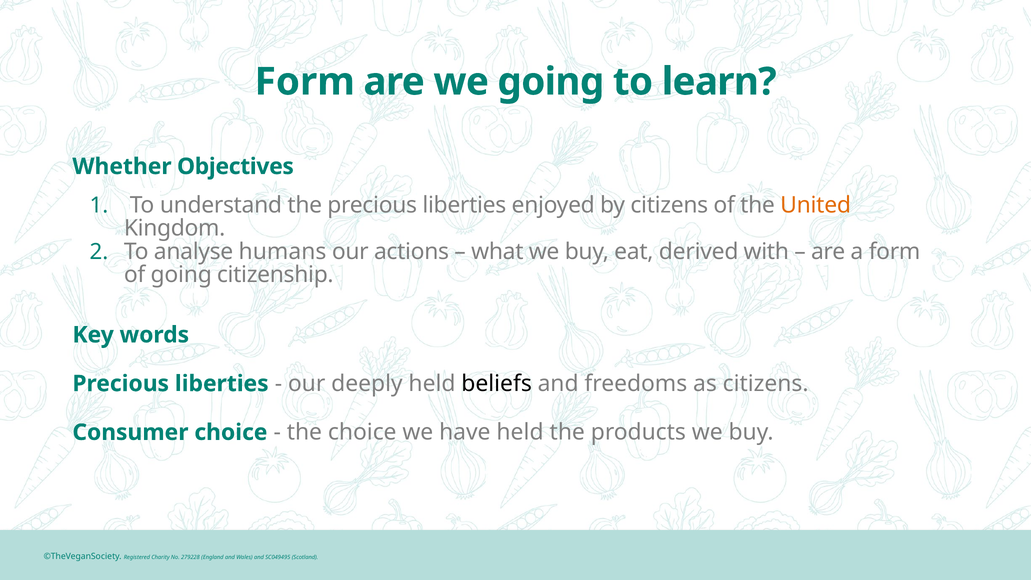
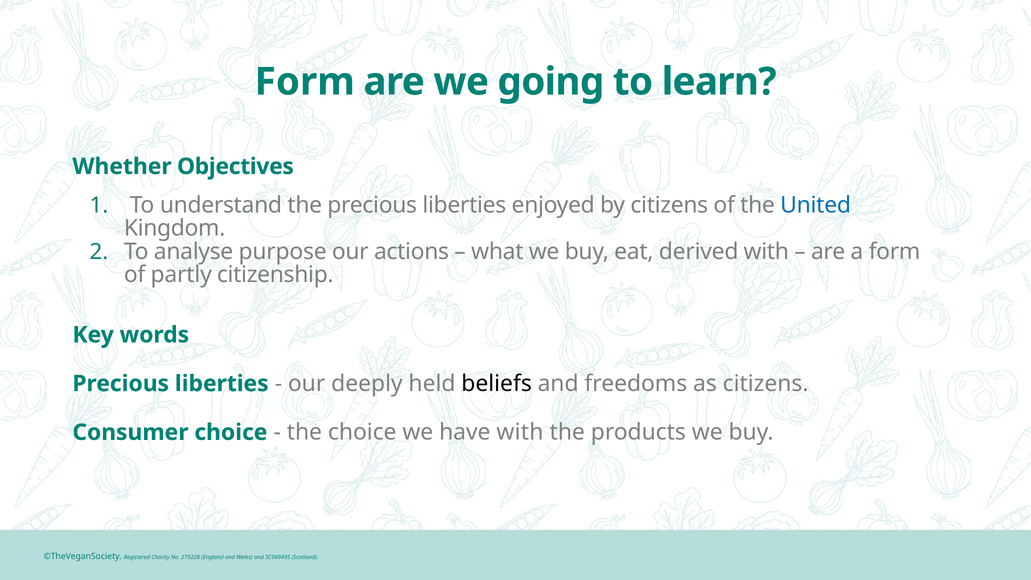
United colour: orange -> blue (816, 205)
humans: humans -> purpose (283, 252)
of going: going -> partly (181, 275)
have held: held -> with (520, 432)
